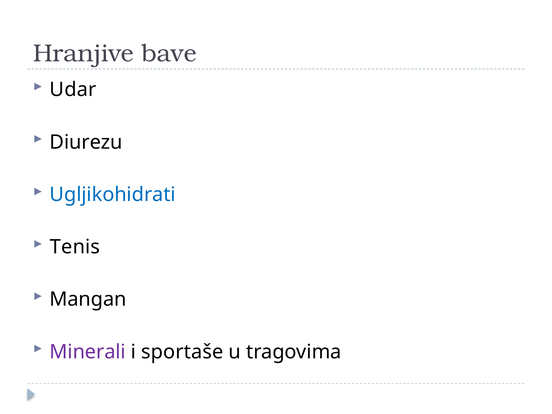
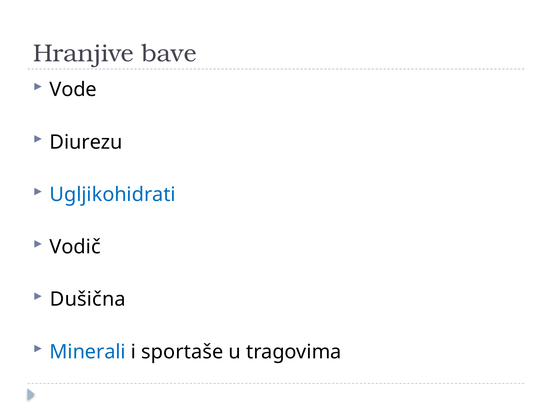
Udar: Udar -> Vode (73, 90)
Tenis: Tenis -> Vodič (75, 247)
Mangan: Mangan -> Dušična (88, 299)
Minerali colour: purple -> blue (88, 352)
